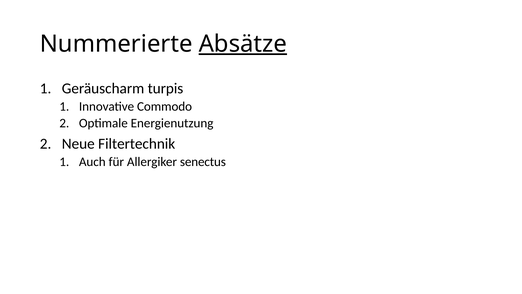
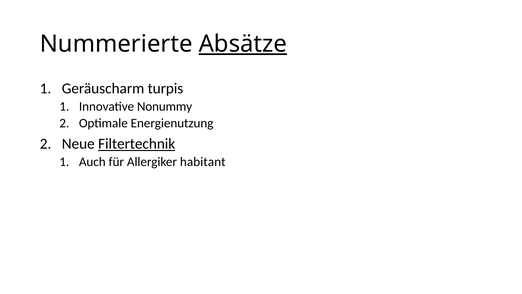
Commodo: Commodo -> Nonummy (165, 106)
Filtertechnik underline: none -> present (137, 144)
senectus: senectus -> habitant (203, 162)
